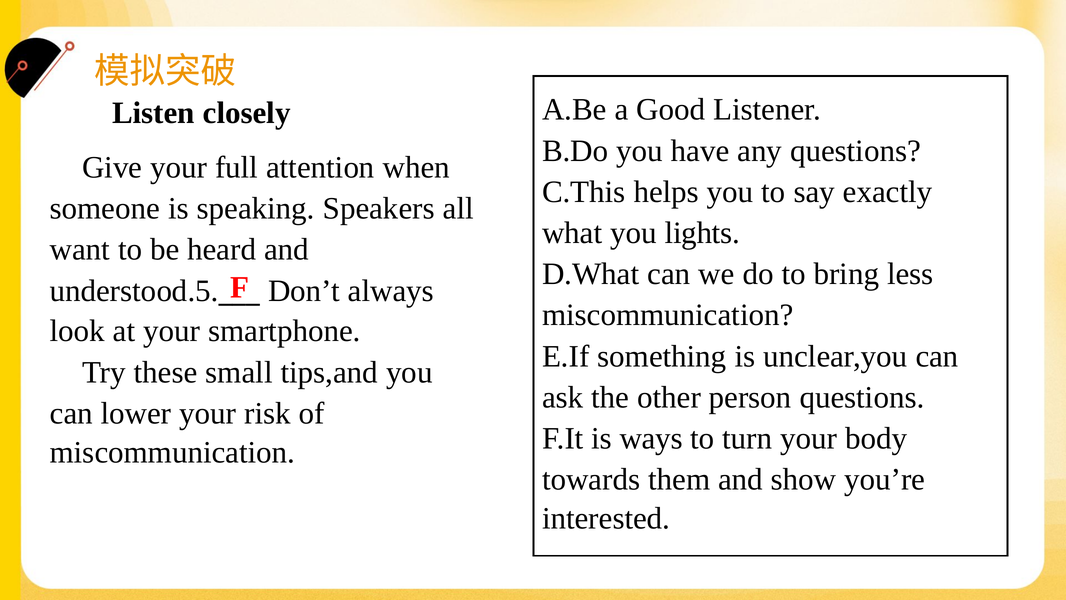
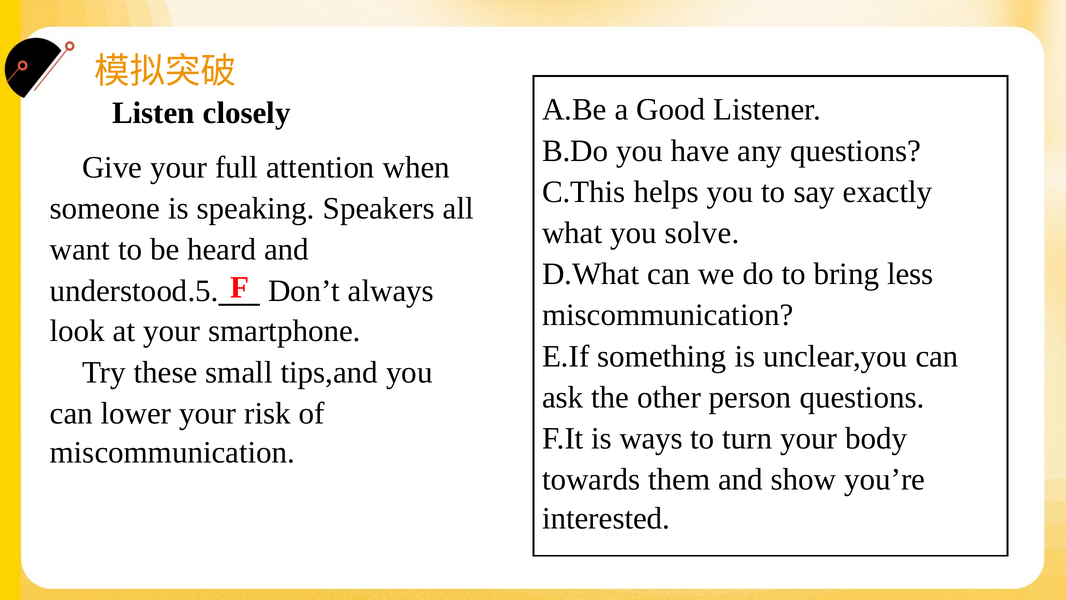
lights: lights -> solve (702, 233)
